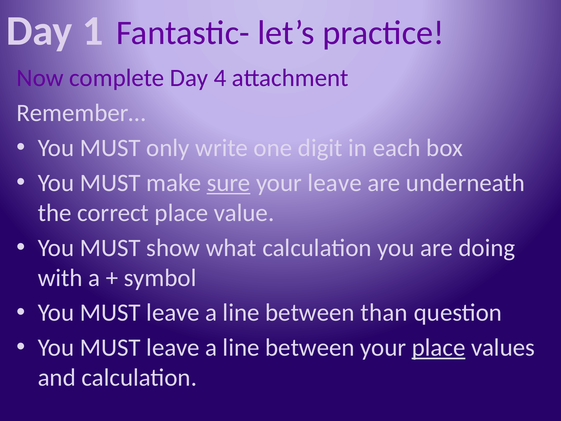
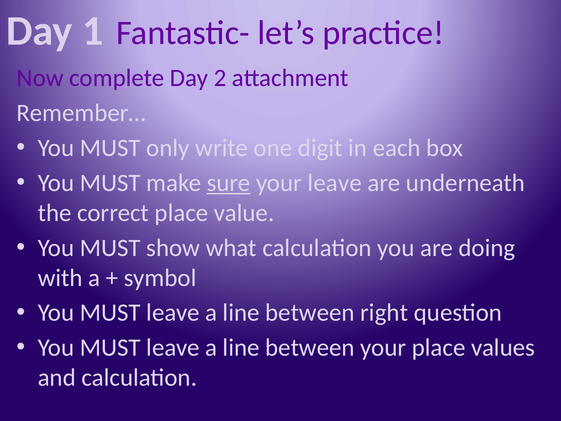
4: 4 -> 2 (220, 78)
than: than -> right (384, 313)
place underline: present -> none (439, 348)
